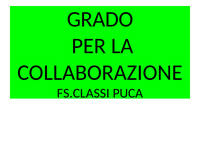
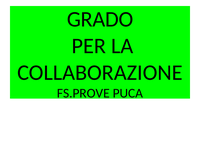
FS.CLASSI: FS.CLASSI -> FS.PROVE (83, 93)
